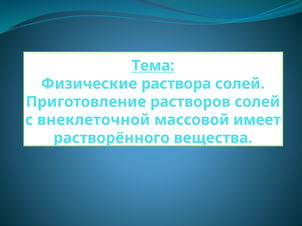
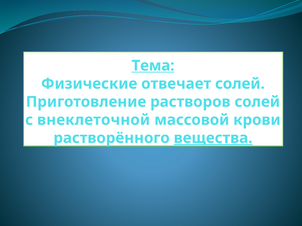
раствора: раствора -> отвечает (176, 84)
имеет: имеет -> крови (257, 120)
вещества underline: none -> present (213, 138)
